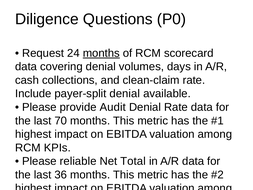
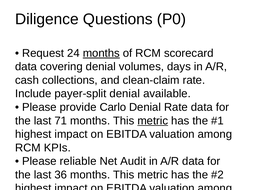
Audit: Audit -> Carlo (113, 107)
70: 70 -> 71 (61, 121)
metric underline: none -> present (153, 121)
Total: Total -> Audit (133, 161)
